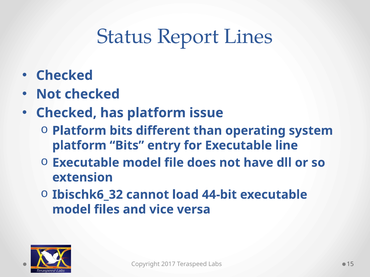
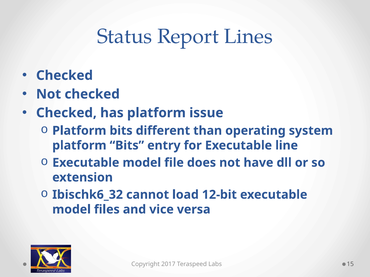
44-bit: 44-bit -> 12-bit (219, 195)
